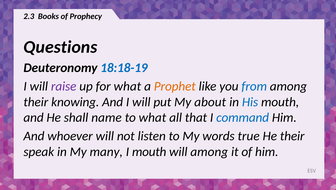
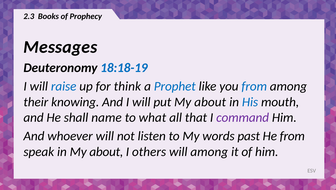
Questions: Questions -> Messages (60, 47)
raise colour: purple -> blue (64, 86)
for what: what -> think (127, 86)
Prophet colour: orange -> blue (175, 86)
command colour: blue -> purple (243, 117)
true: true -> past (249, 136)
He their: their -> from (292, 136)
in My many: many -> about (106, 151)
I mouth: mouth -> others (149, 151)
